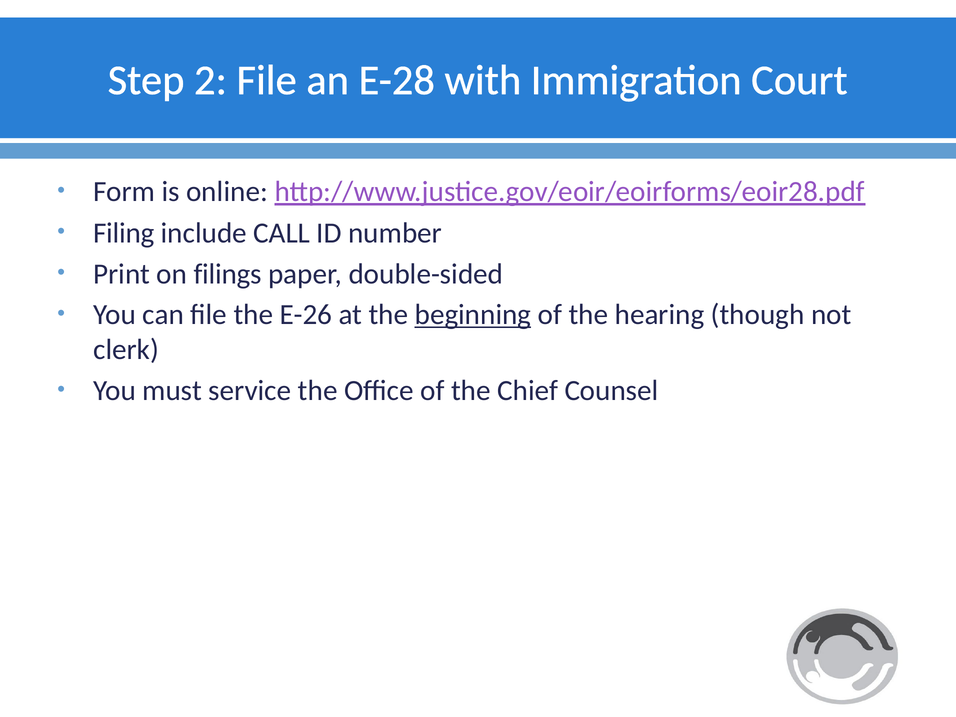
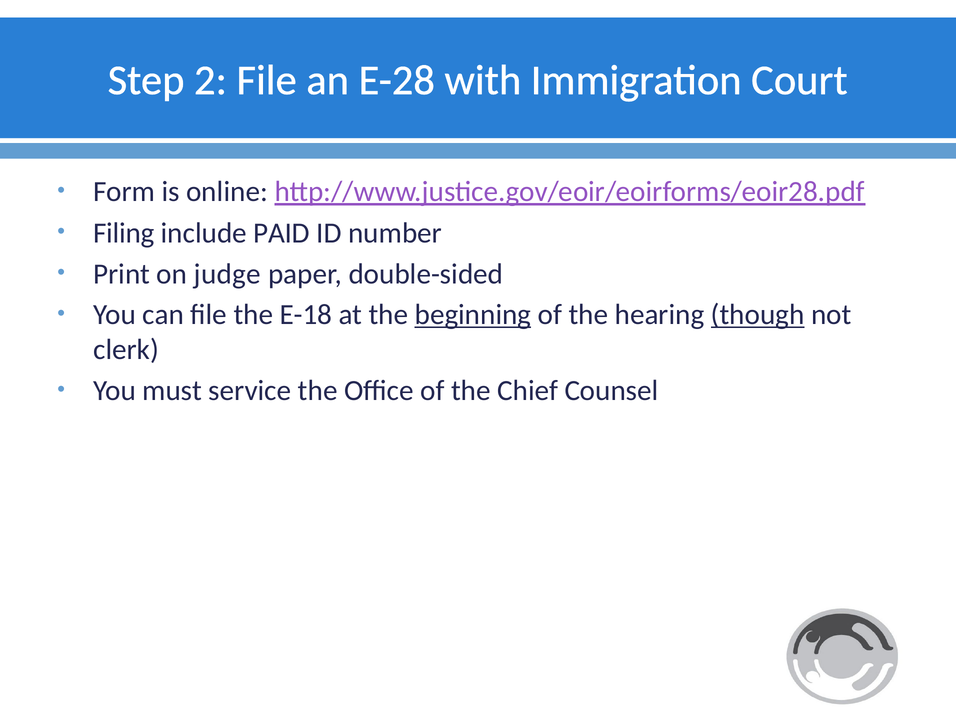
CALL: CALL -> PAID (282, 233)
filings: filings -> judge (227, 274)
E-26: E-26 -> E-18 (306, 315)
though underline: none -> present (758, 315)
